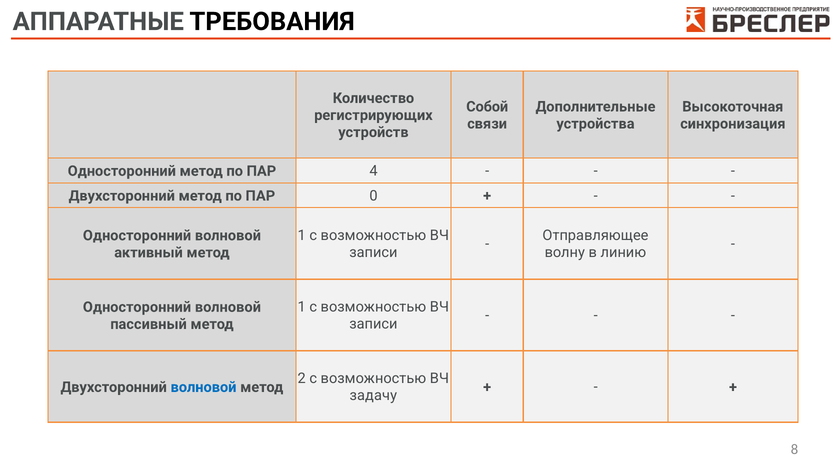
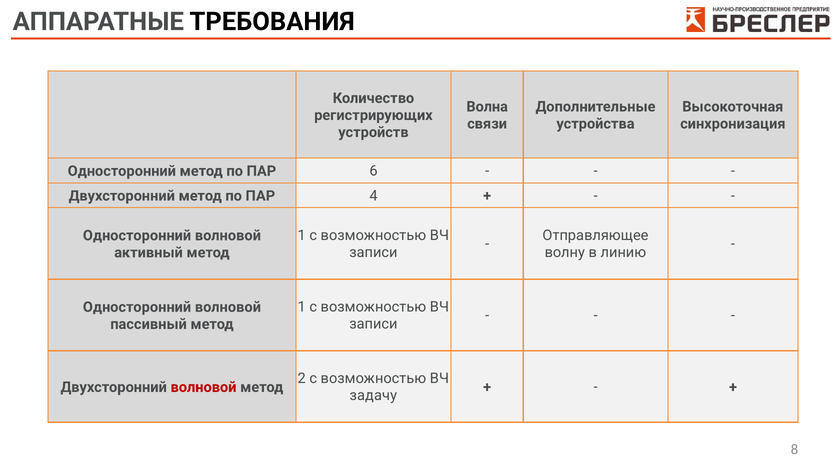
Собой: Собой -> Волна (487, 107)
4: 4 -> 6 (374, 171)
0: 0 -> 4 (374, 196)
волновой colour: blue -> red (204, 387)
